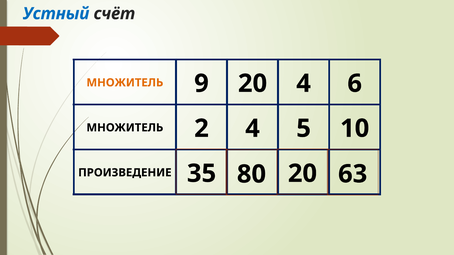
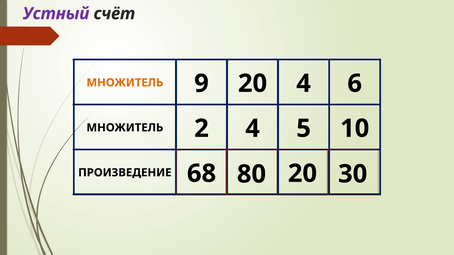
Устный colour: blue -> purple (56, 14)
35: 35 -> 68 (202, 174)
63: 63 -> 30 (353, 174)
